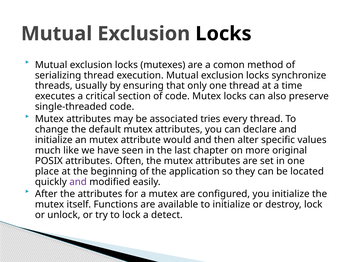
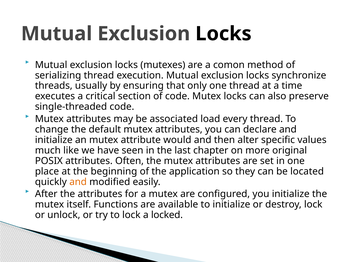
tries: tries -> load (210, 119)
and colour: purple -> orange (78, 182)
detect: detect -> locked (167, 215)
